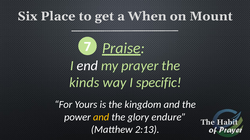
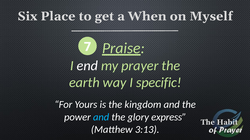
Mount: Mount -> Myself (211, 16)
kinds: kinds -> earth (84, 83)
and colour: yellow -> light blue (101, 118)
endure: endure -> express (169, 118)
2:13: 2:13 -> 3:13 (147, 130)
